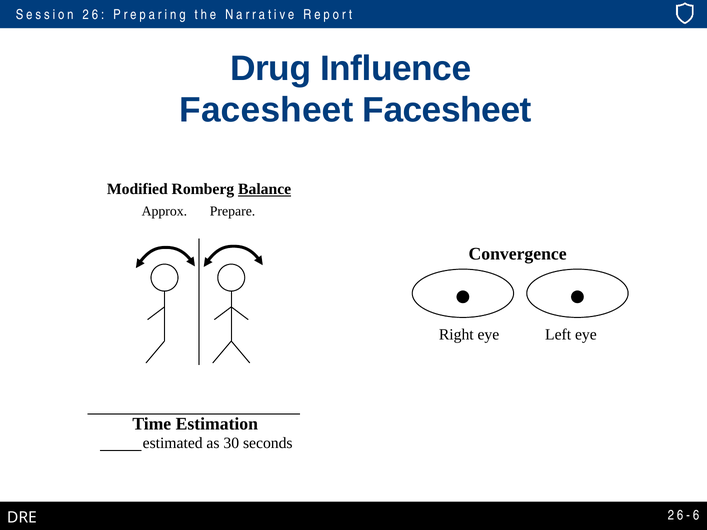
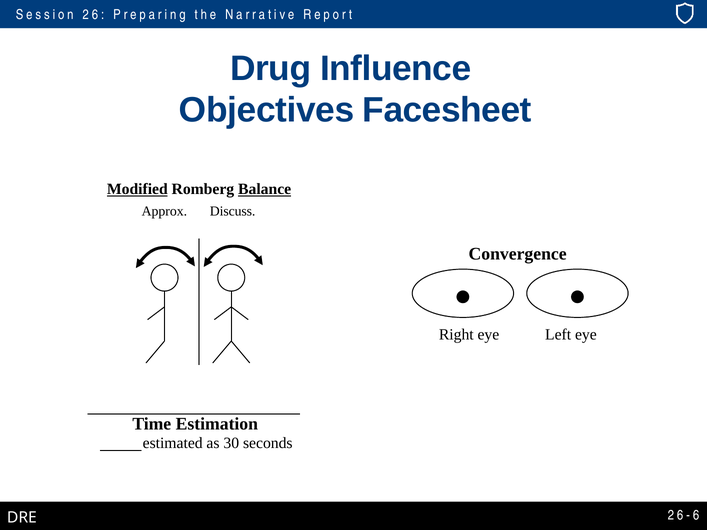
Facesheet: Facesheet -> Objectives (267, 110)
Modified underline: none -> present (137, 189)
Prepare: Prepare -> Discuss (233, 211)
